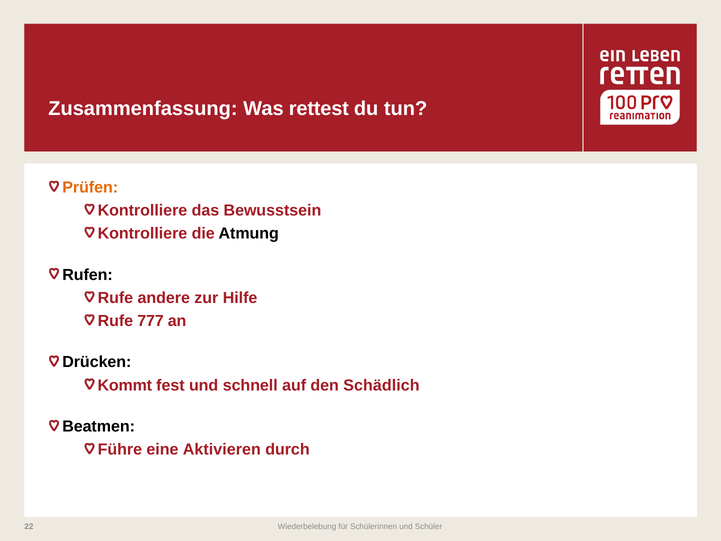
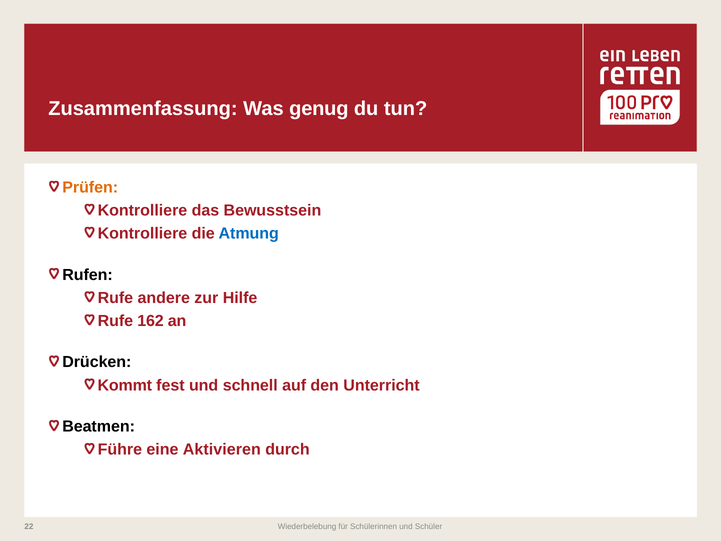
rettest: rettest -> genug (319, 109)
Atmung colour: black -> blue (249, 233)
777: 777 -> 162 (151, 321)
Schädlich: Schädlich -> Unterricht (382, 385)
